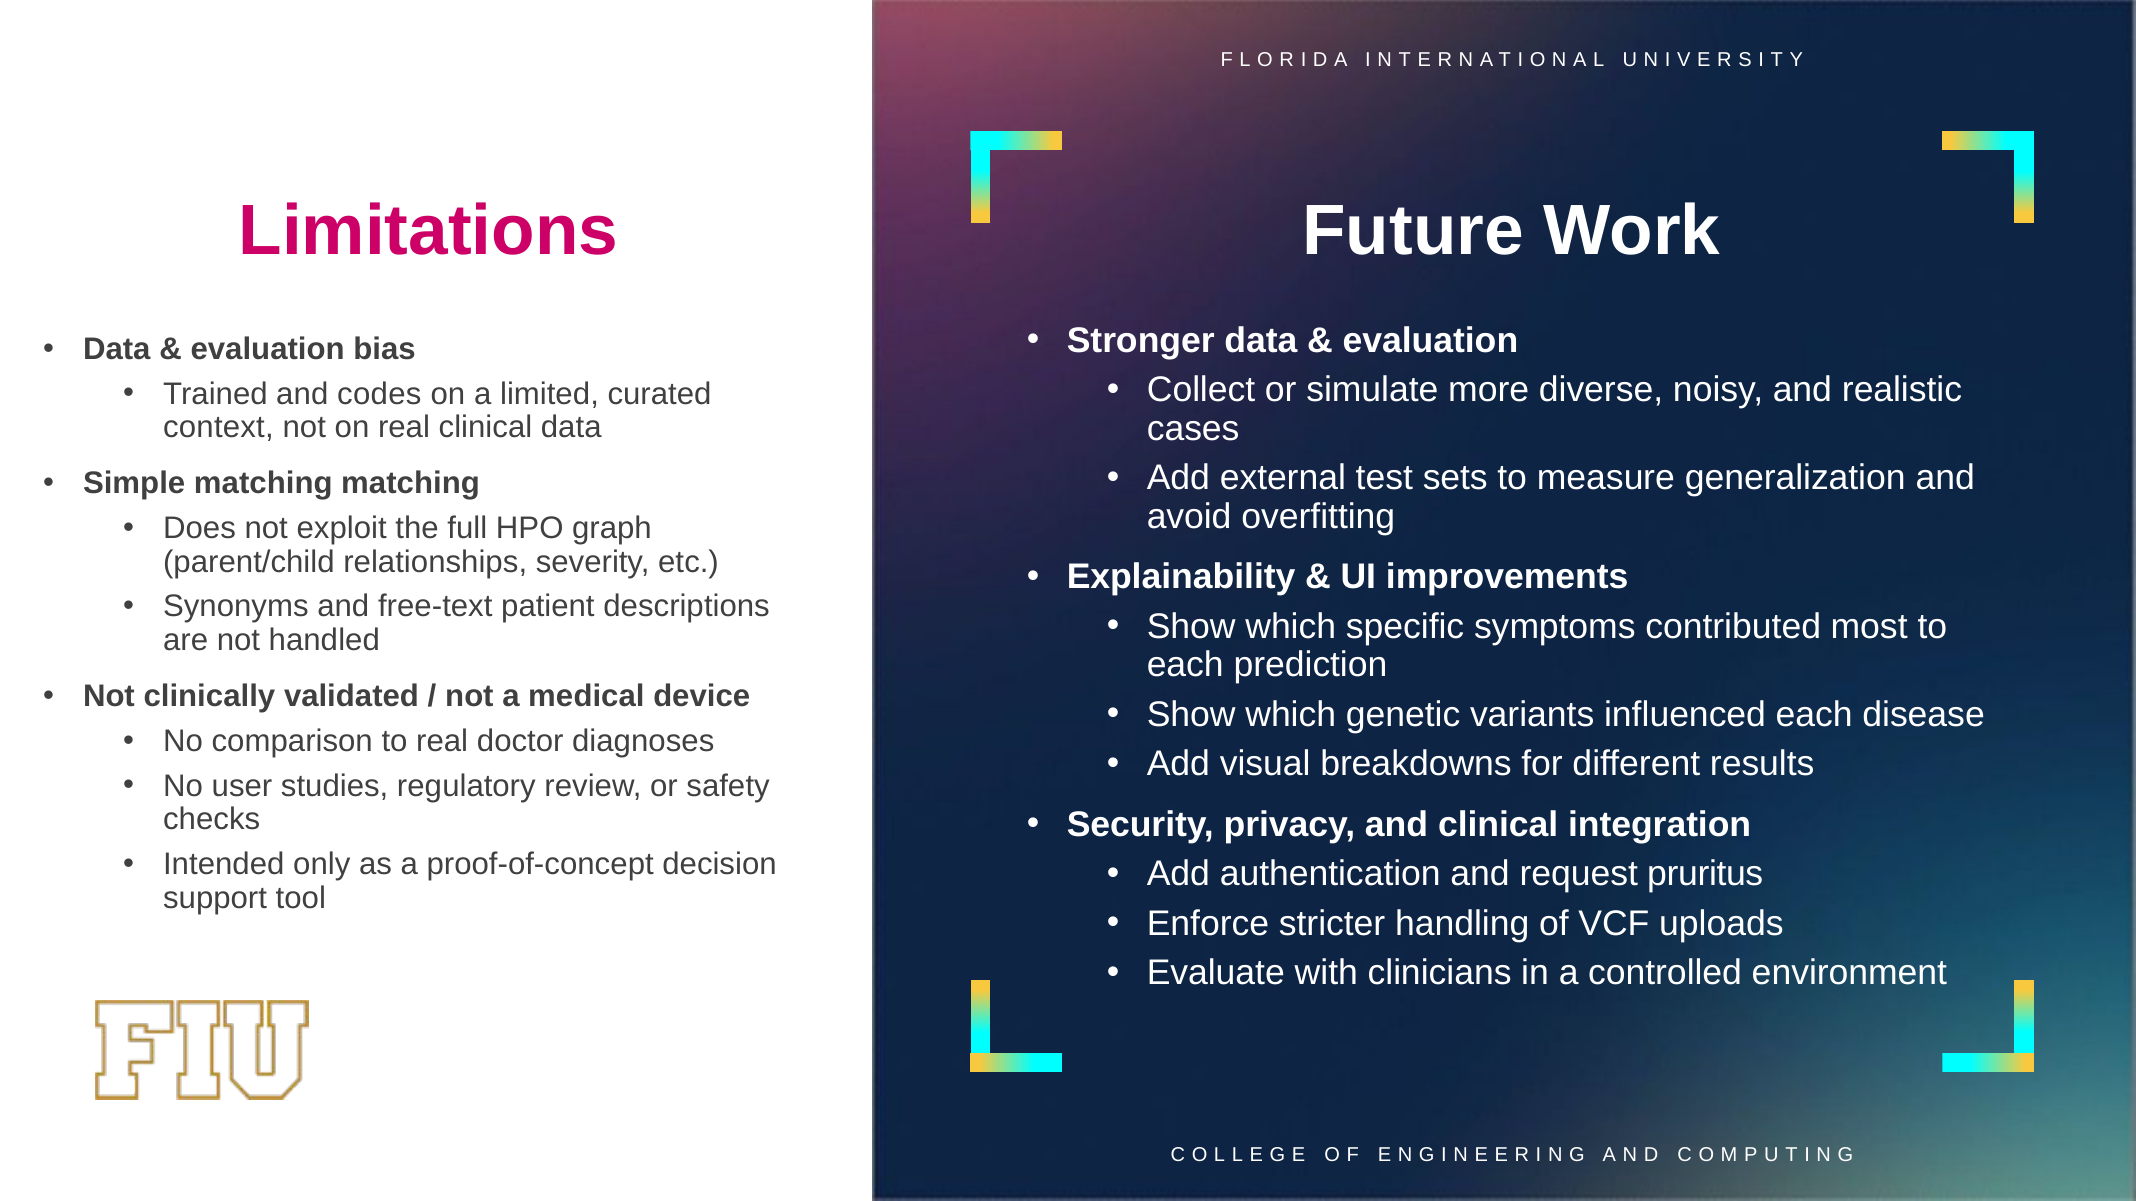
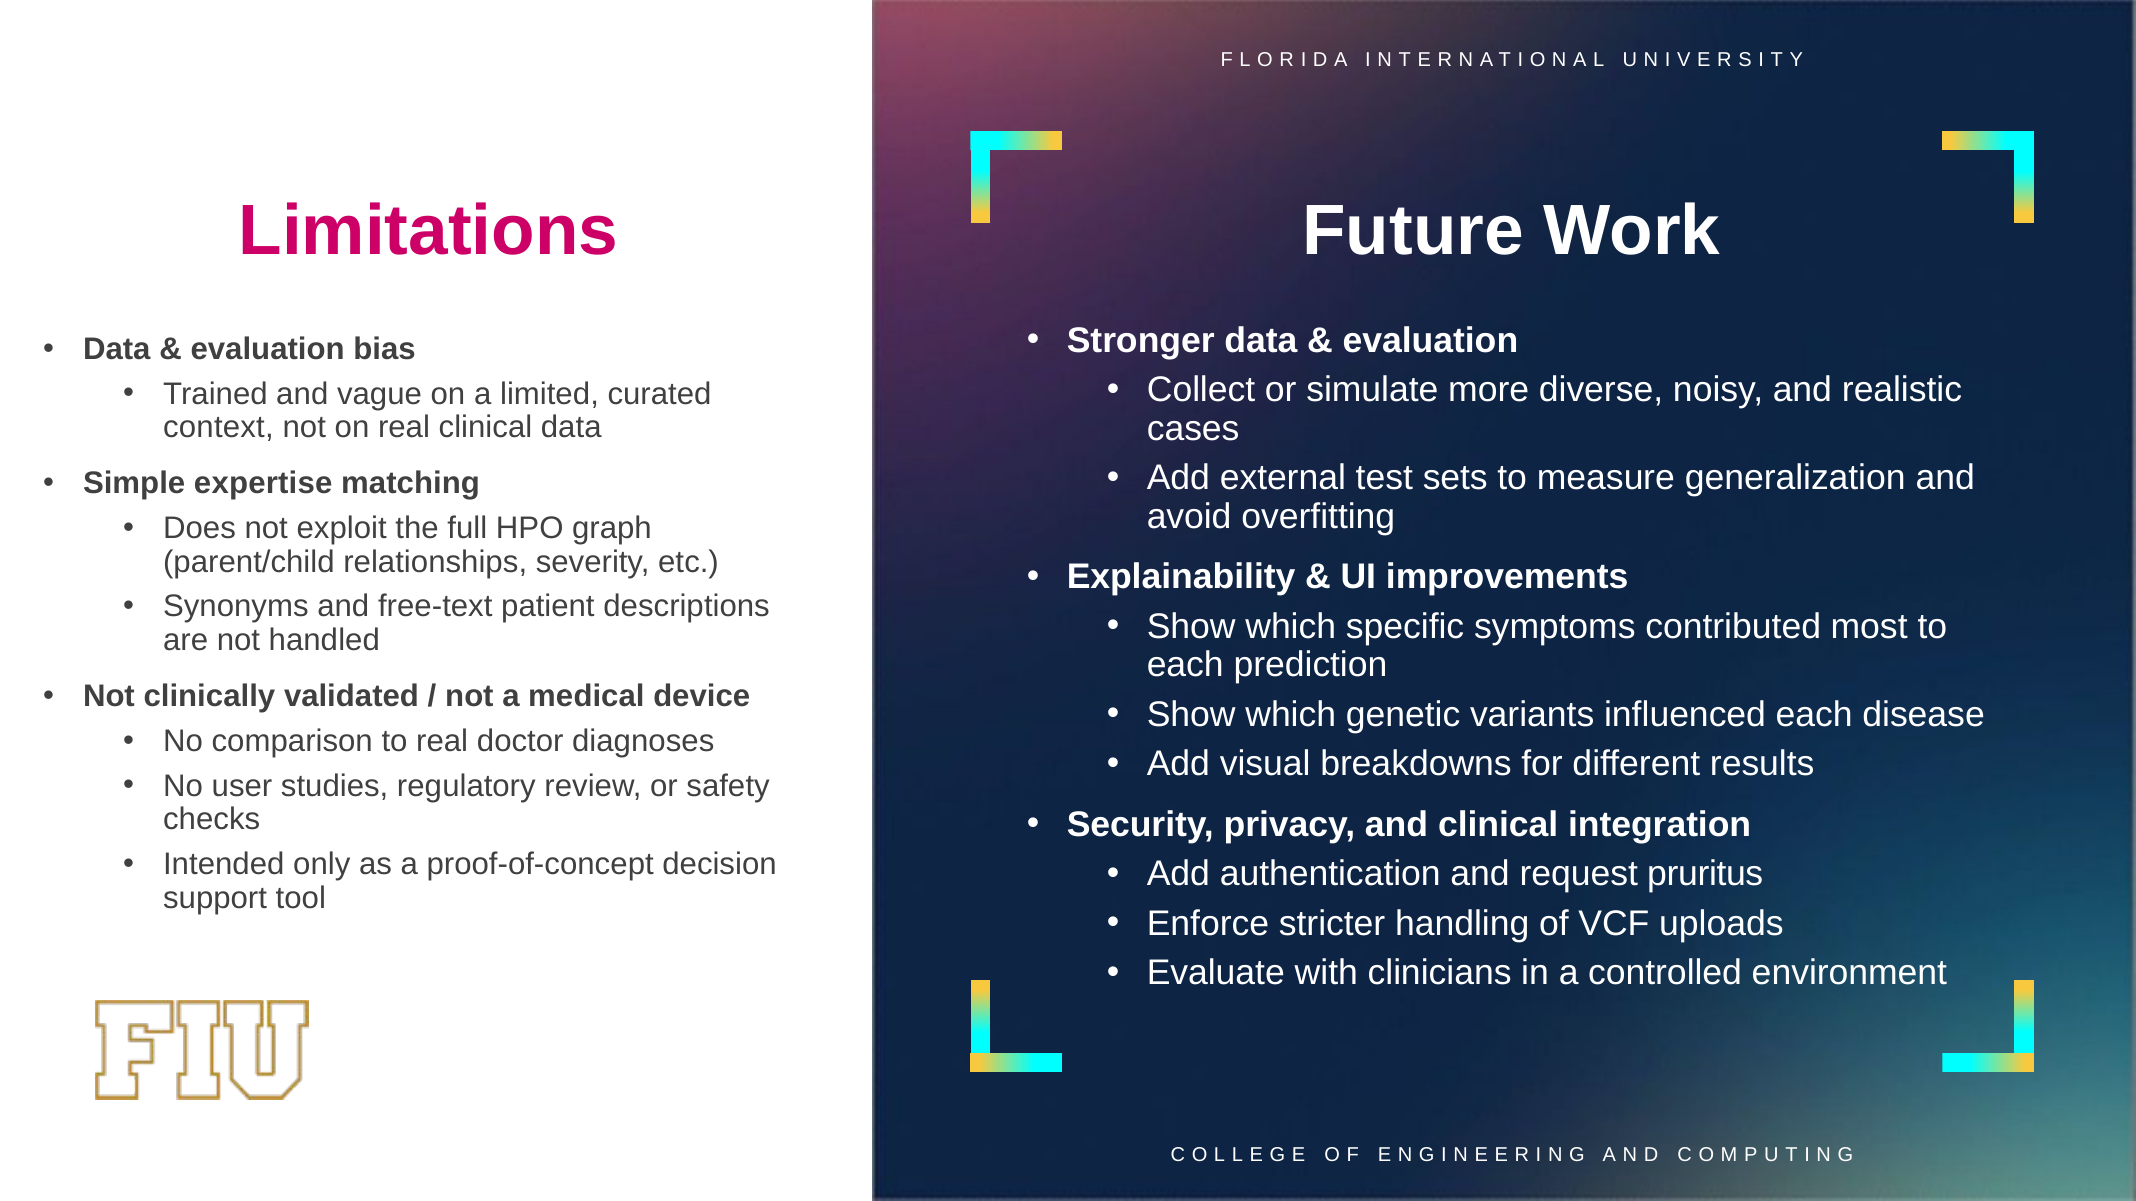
codes: codes -> vague (379, 394)
Simple matching: matching -> expertise (263, 484)
